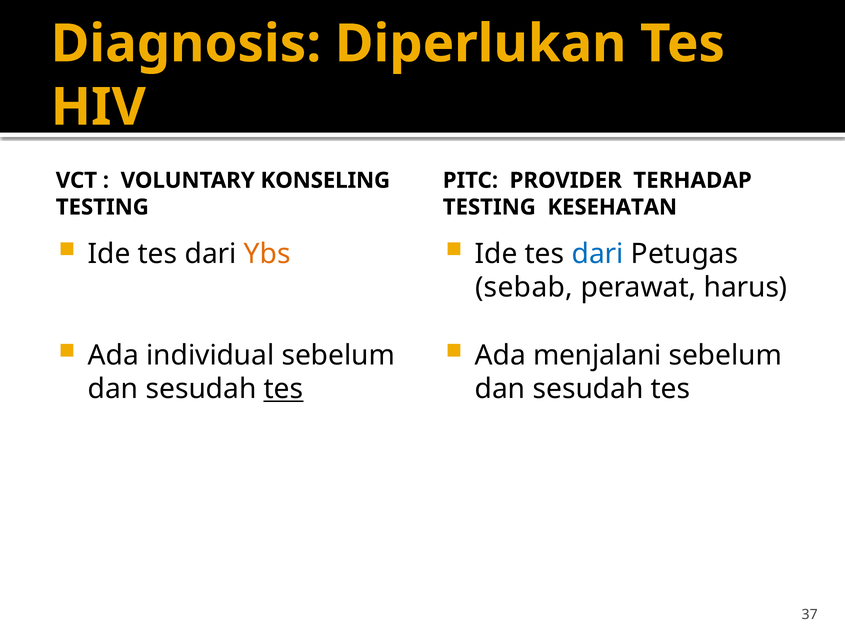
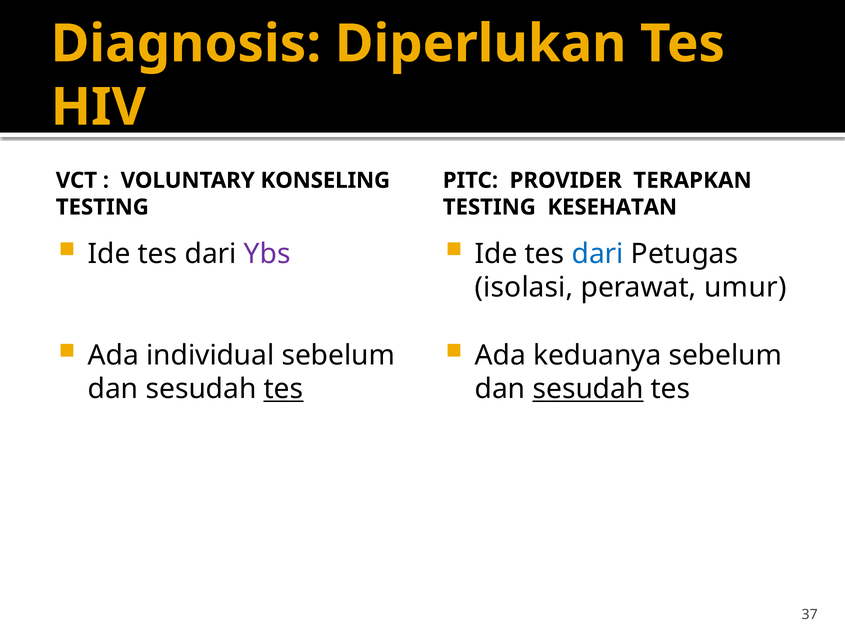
TERHADAP: TERHADAP -> TERAPKAN (692, 180)
Ybs colour: orange -> purple (267, 254)
sebab: sebab -> isolasi (524, 287)
harus: harus -> umur (745, 287)
menjalani: menjalani -> keduanya (597, 355)
sesudah underline: none -> present (588, 389)
